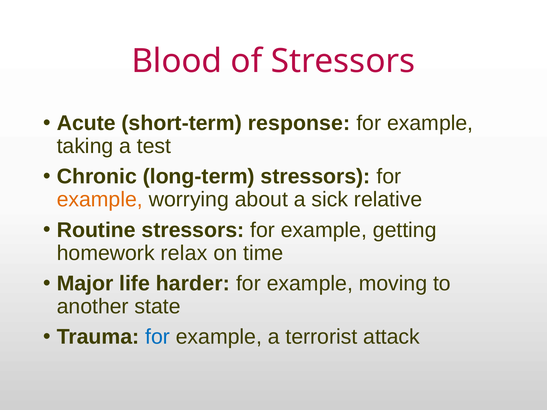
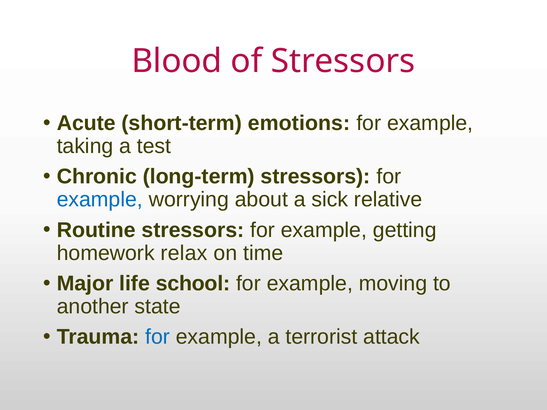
response: response -> emotions (299, 123)
example colour: orange -> blue (100, 200)
harder: harder -> school (193, 284)
